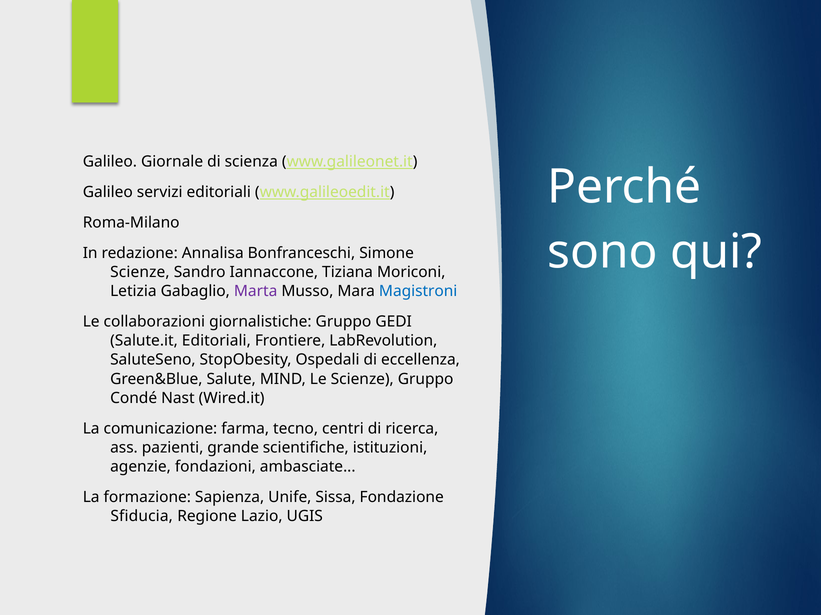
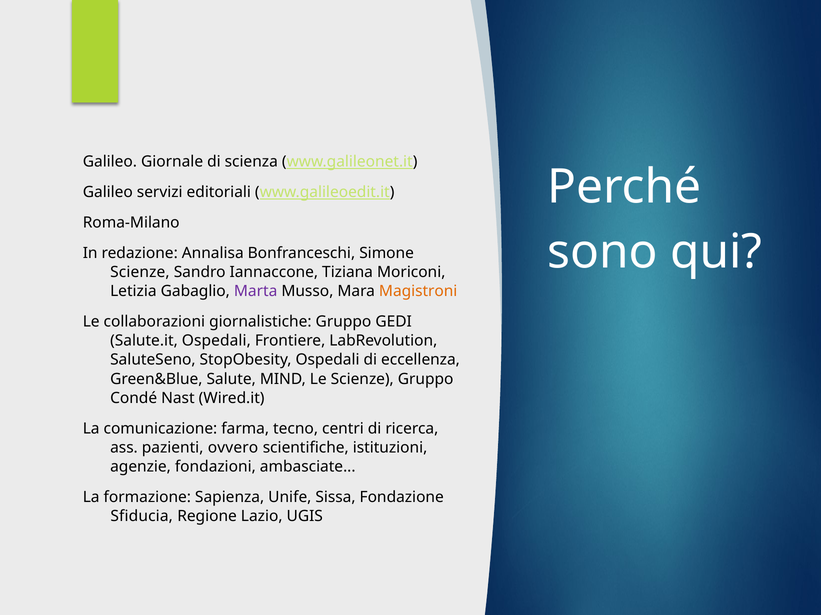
Magistroni colour: blue -> orange (418, 291)
Salute.it Editoriali: Editoriali -> Ospedali (216, 341)
grande: grande -> ovvero (233, 448)
